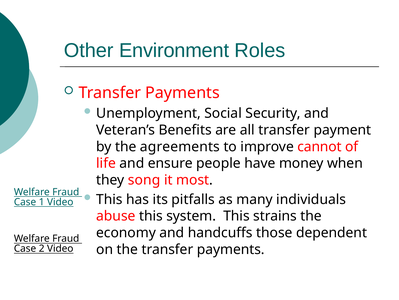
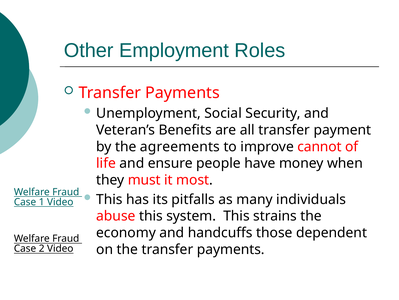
Environment: Environment -> Employment (174, 50)
song: song -> must (144, 180)
